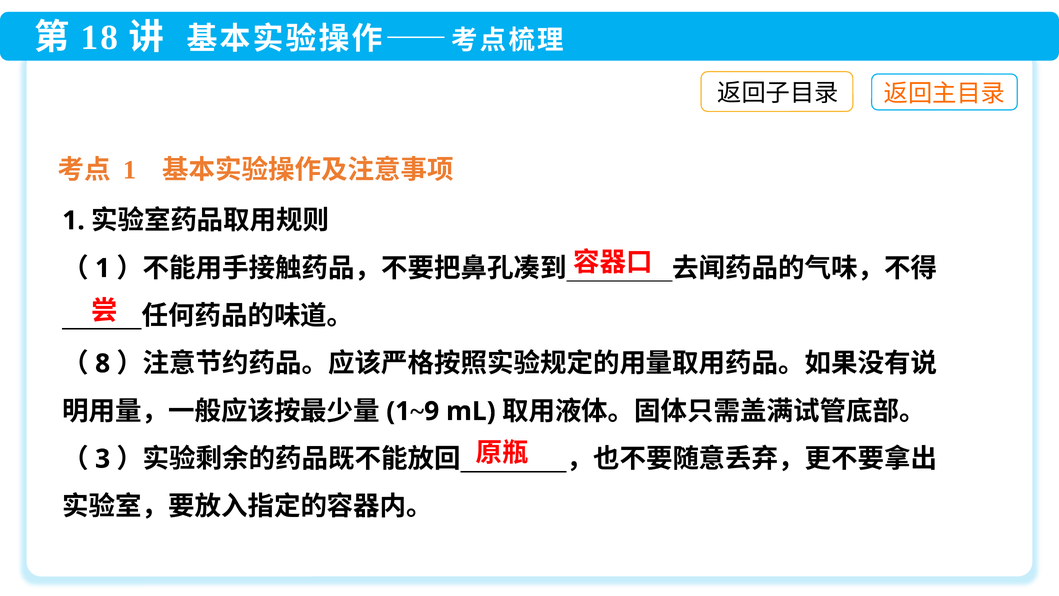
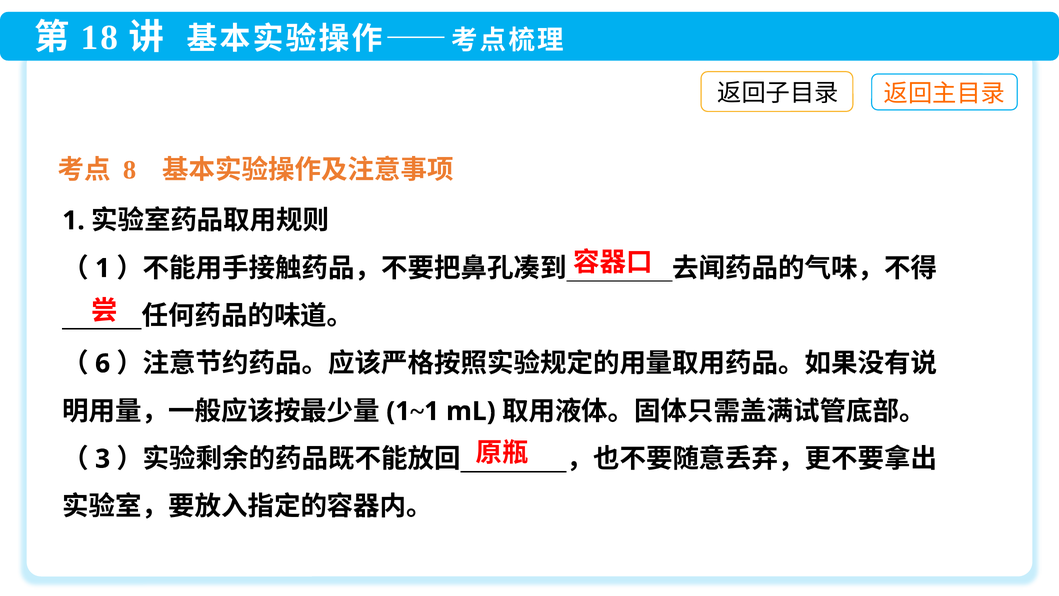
1: 1 -> 8 (130, 170)
8: 8 -> 6 (103, 363)
9: 9 -> 1 (432, 411)
